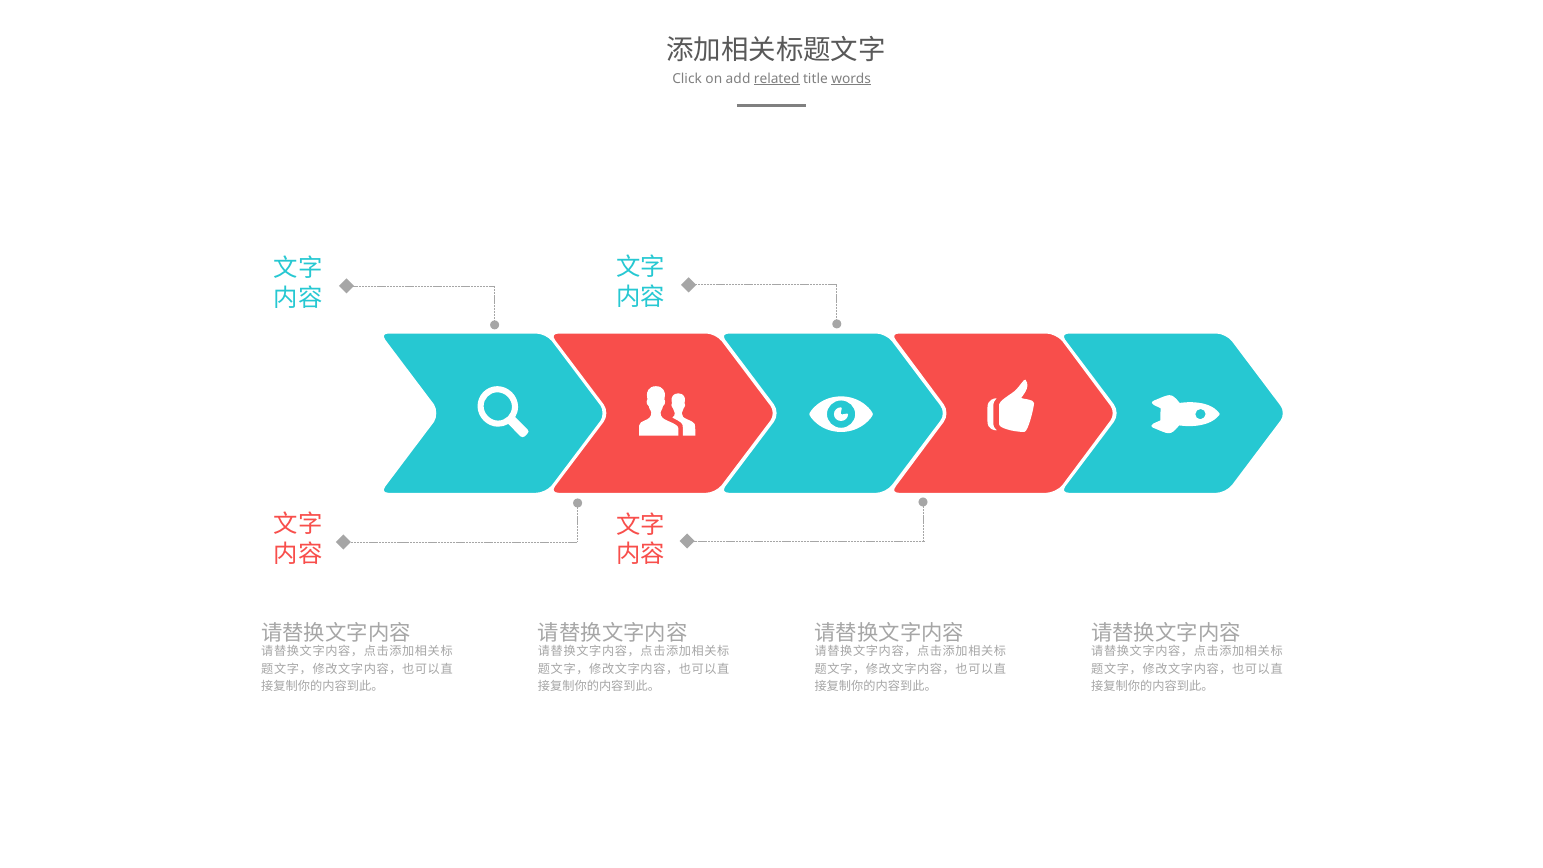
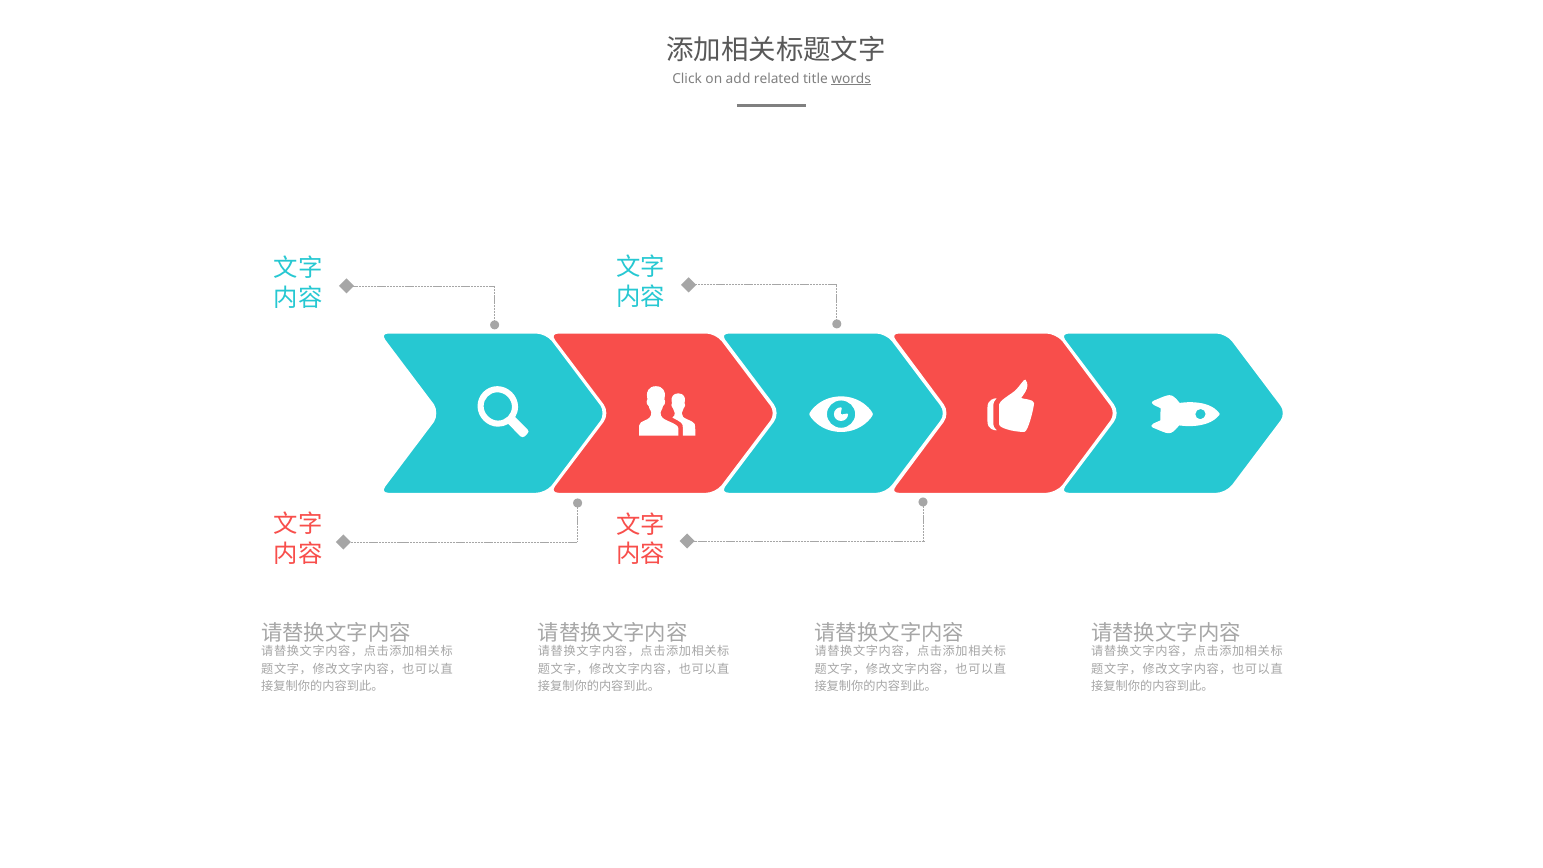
related underline: present -> none (777, 79)
